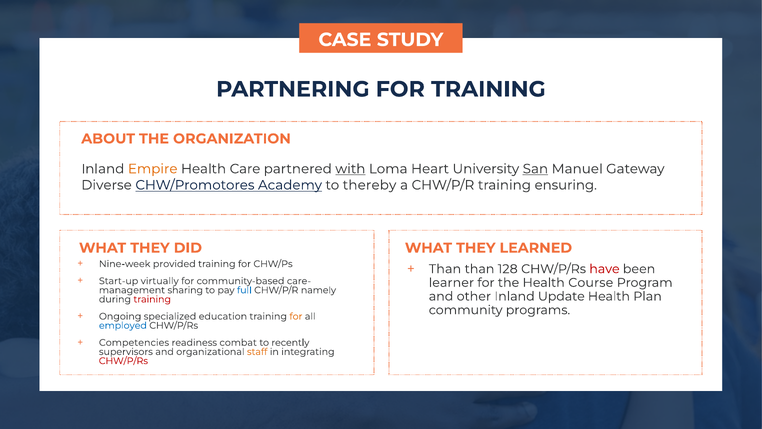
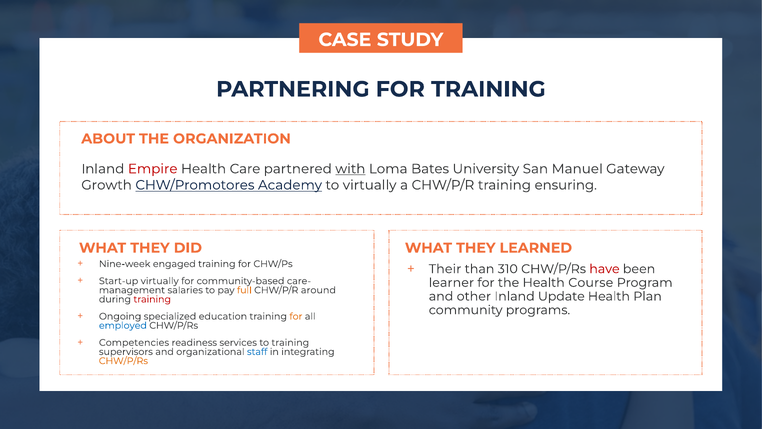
Empire colour: orange -> red (153, 169)
Heart: Heart -> Bates (430, 169)
San underline: present -> none (535, 169)
Diverse: Diverse -> Growth (107, 185)
to thereby: thereby -> virtually (370, 185)
provided: provided -> engaged (174, 264)
Than: Than -> Their (445, 269)
128: 128 -> 310 (508, 269)
sharing: sharing -> salaries (185, 290)
full colour: blue -> orange (244, 290)
namely: namely -> around (318, 290)
combat: combat -> services (238, 342)
to recently: recently -> training (290, 342)
staff colour: orange -> blue (257, 351)
CHW/P/Rs colour: red -> orange (123, 361)
